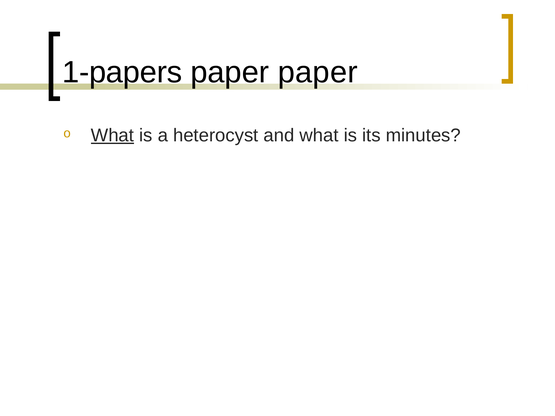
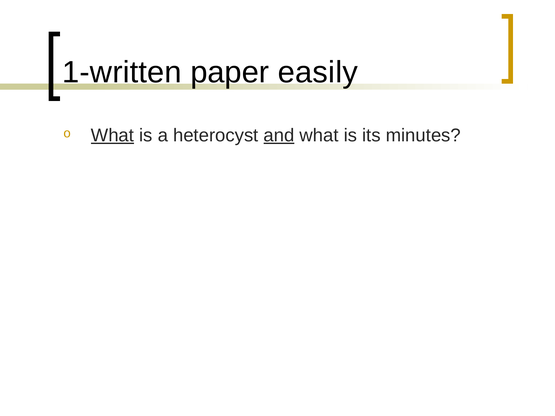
1-papers: 1-papers -> 1-written (122, 73)
paper paper: paper -> easily (318, 73)
and underline: none -> present (279, 135)
